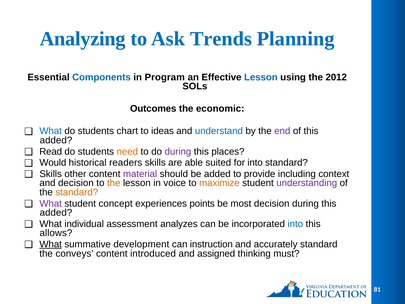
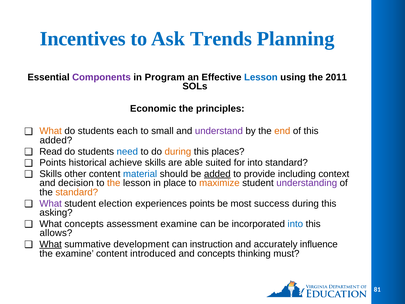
Analyzing: Analyzing -> Incentives (83, 39)
Components colour: blue -> purple (101, 77)
2012: 2012 -> 2011 (336, 77)
Outcomes: Outcomes -> Economic (153, 109)
economic: economic -> principles (220, 109)
What colour: blue -> orange (51, 131)
chart: chart -> each (127, 131)
ideas: ideas -> small (162, 131)
understand colour: blue -> purple (219, 131)
end colour: purple -> orange (282, 131)
need colour: orange -> blue (127, 151)
during colour: purple -> orange (178, 151)
Would: Would -> Points (53, 163)
readers: readers -> achieve (126, 163)
material colour: purple -> blue (140, 174)
added underline: none -> present (217, 174)
voice: voice -> place (175, 183)
concept: concept -> election (116, 203)
most decision: decision -> success (272, 203)
added: added -> asking (56, 213)
What individual: individual -> concepts (84, 224)
assessment analyzes: analyzes -> examine (179, 224)
accurately standard: standard -> influence (319, 244)
the conveys: conveys -> examine (75, 253)
and assigned: assigned -> concepts (216, 253)
